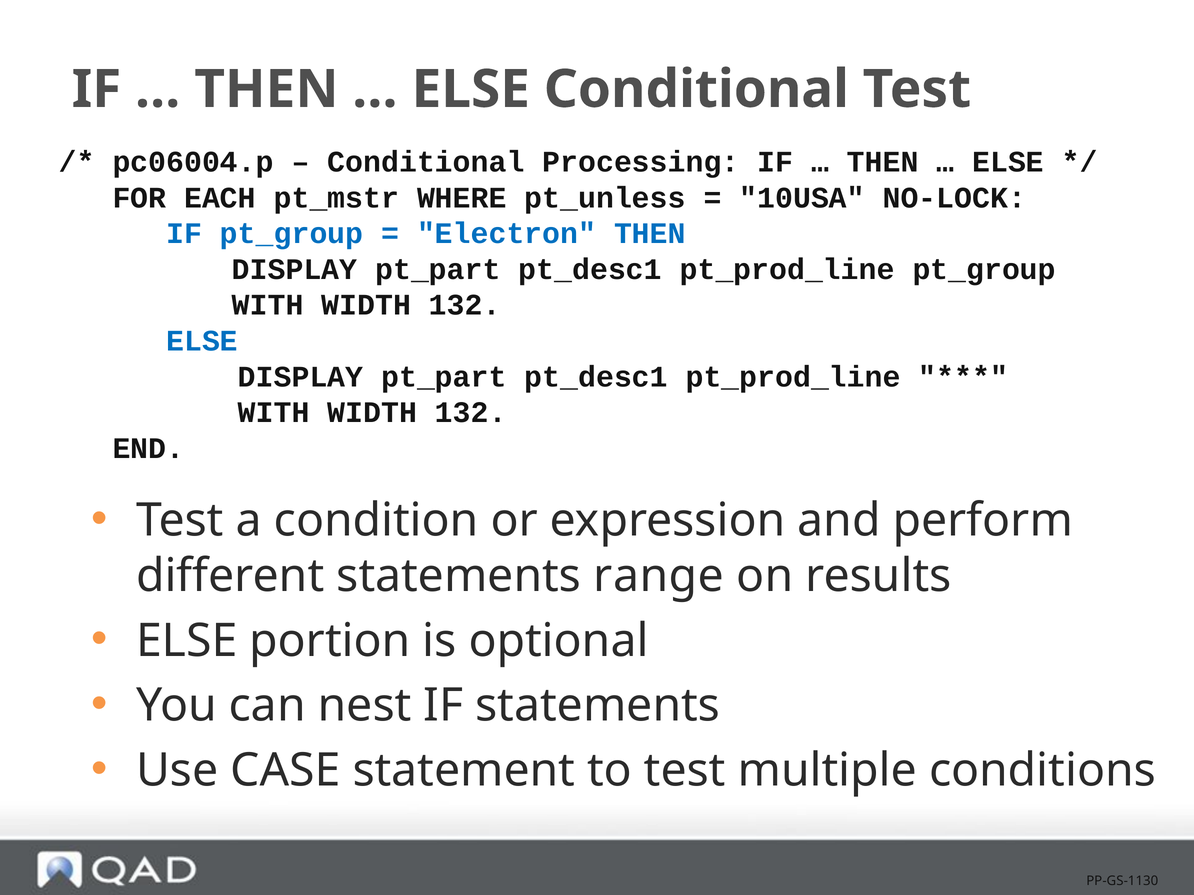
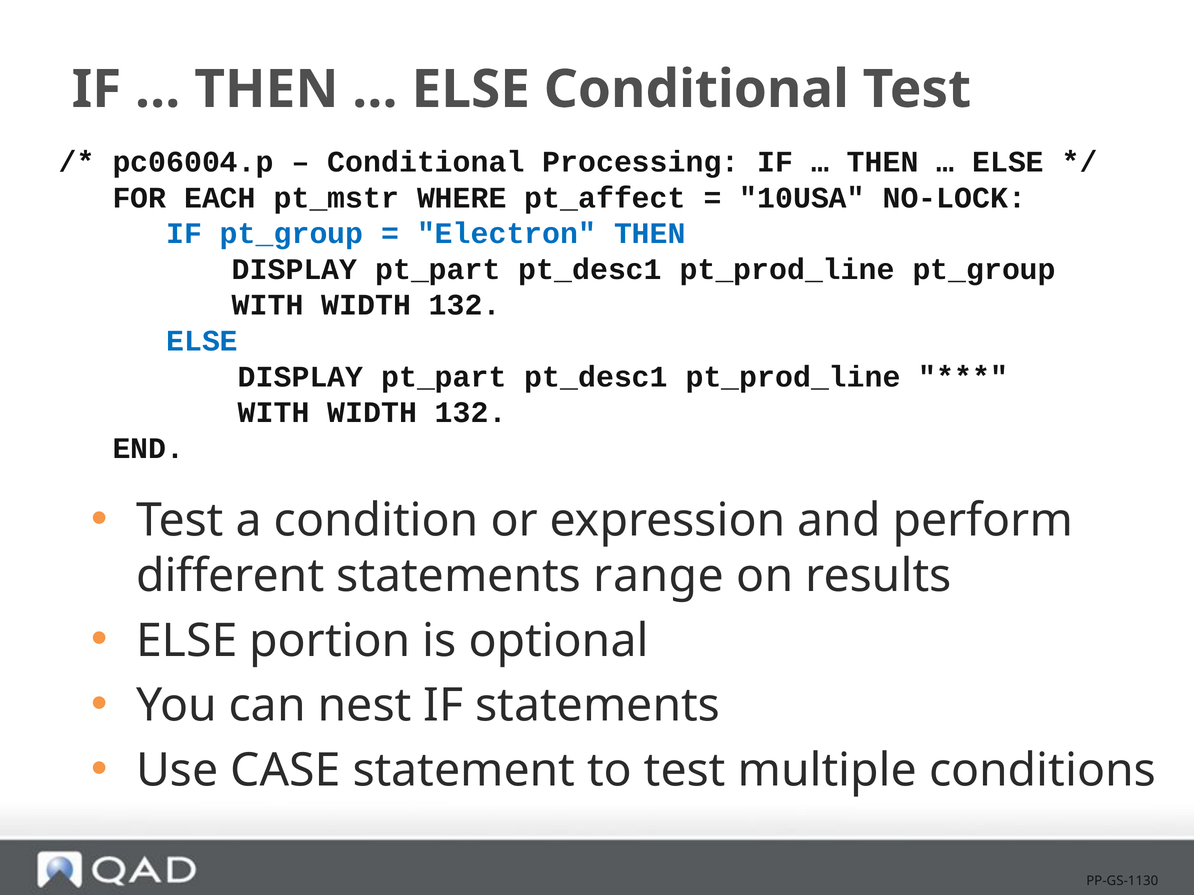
pt_unless: pt_unless -> pt_affect (605, 198)
